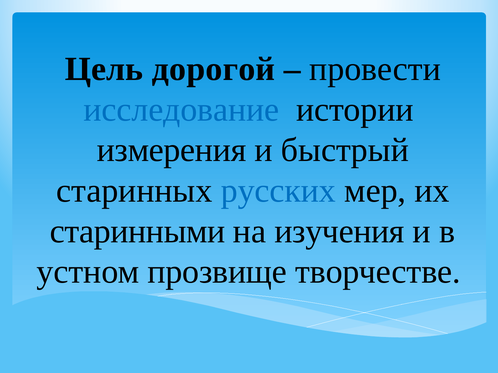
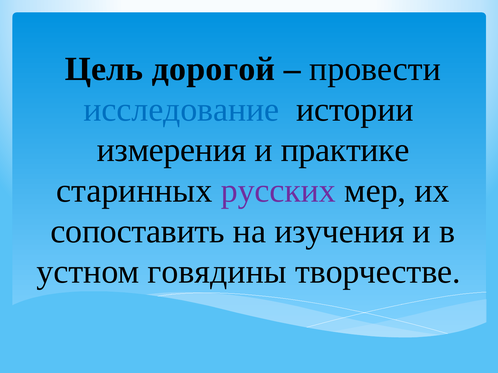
быстрый: быстрый -> практике (345, 150)
русских colour: blue -> purple (278, 191)
старинными: старинными -> сопоставить (138, 232)
прозвище: прозвище -> говядины (217, 272)
